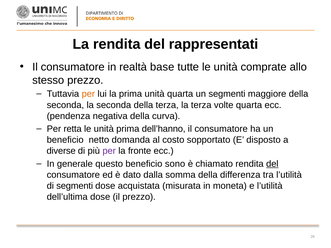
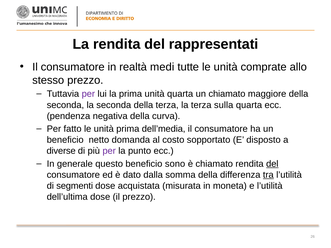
base: base -> medi (162, 67)
per colour: orange -> purple (88, 94)
un segmenti: segmenti -> chiamato (227, 94)
volte: volte -> sulla (224, 105)
retta: retta -> fatto (73, 129)
dell’hanno: dell’hanno -> dell’media (164, 129)
fronte: fronte -> punto (140, 151)
tra underline: none -> present (268, 175)
